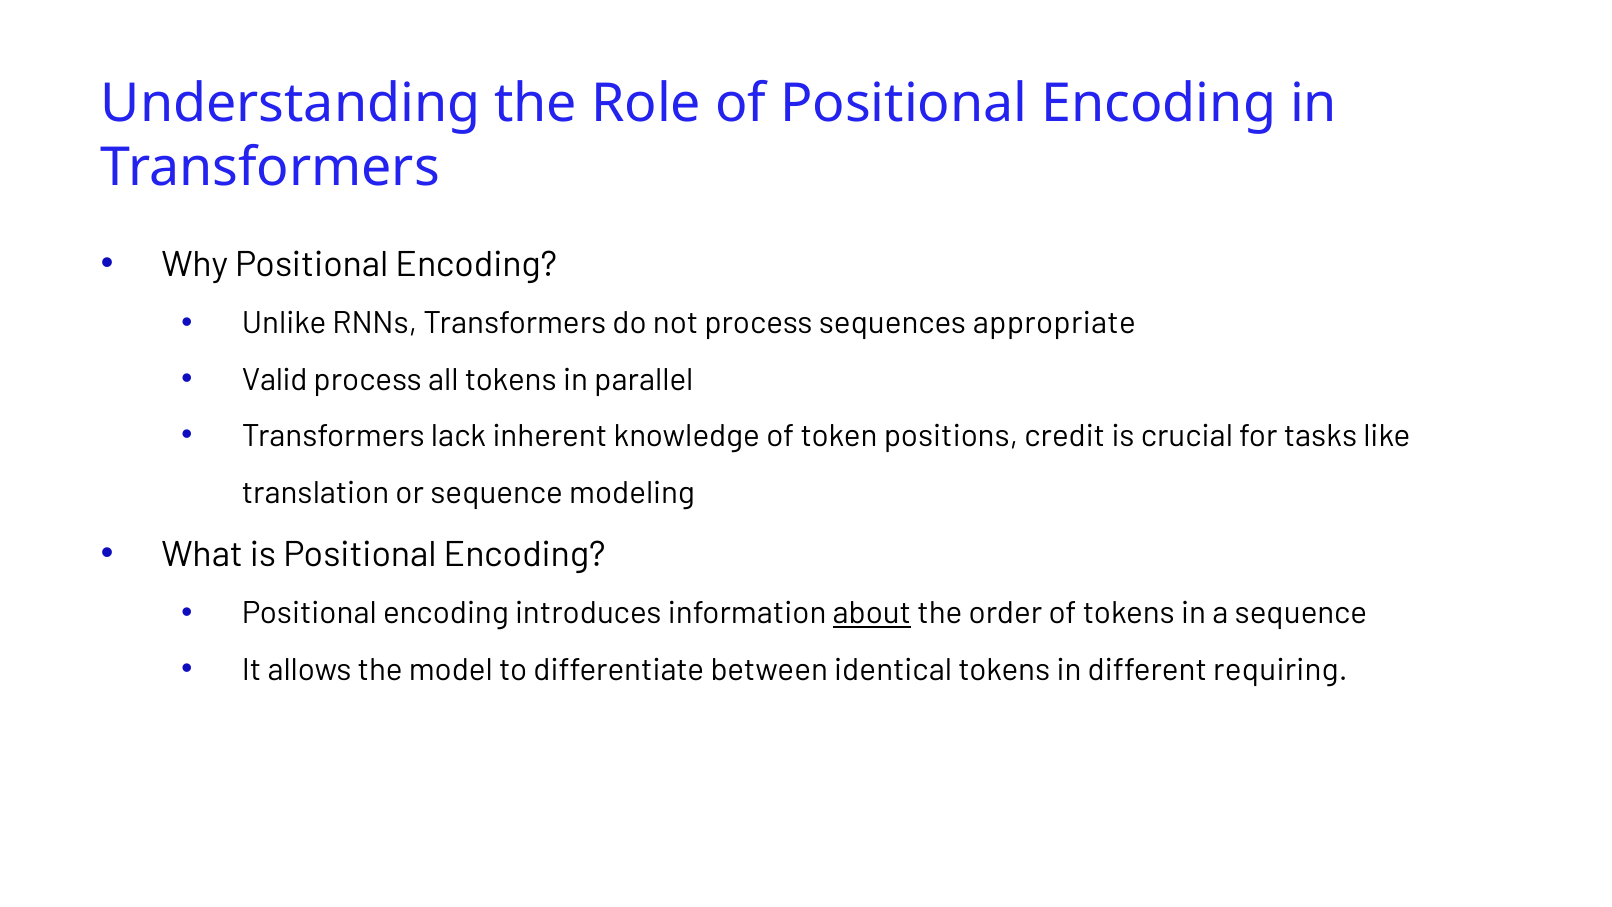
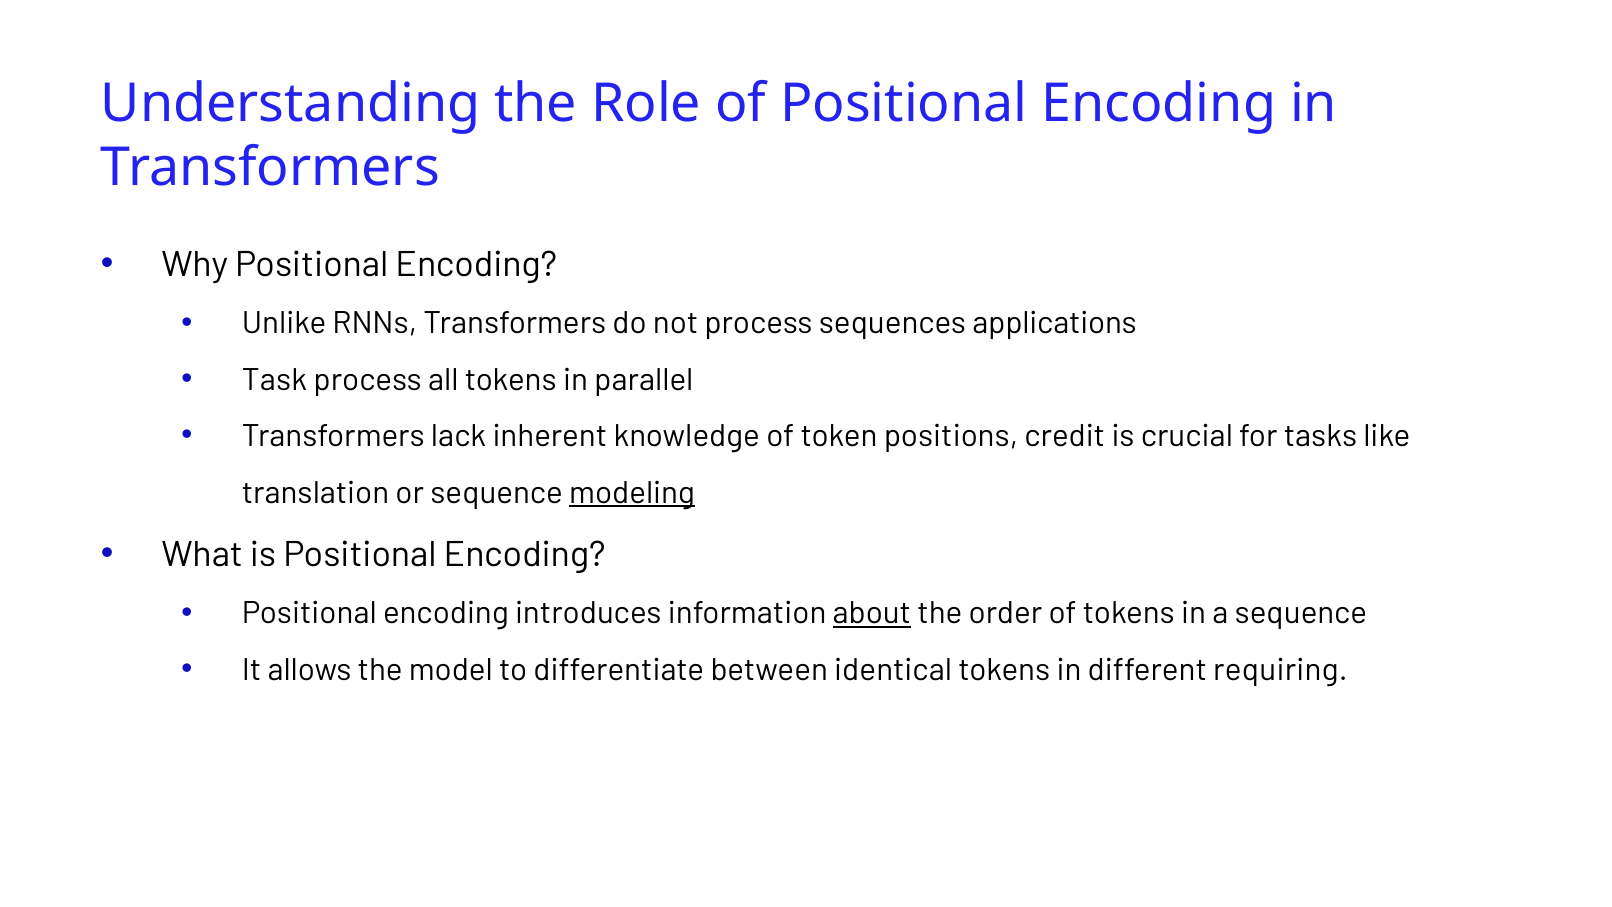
appropriate: appropriate -> applications (1055, 323)
Valid: Valid -> Task (274, 380)
modeling underline: none -> present (632, 493)
